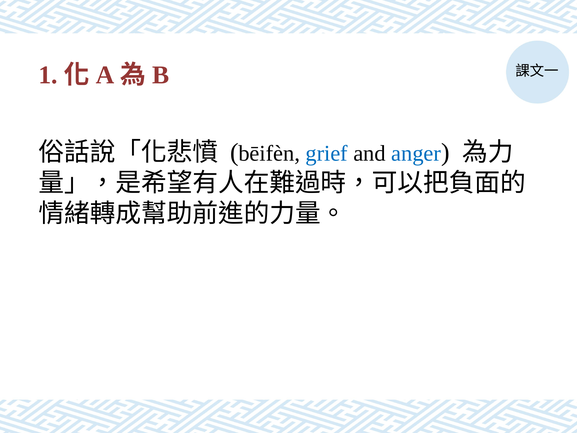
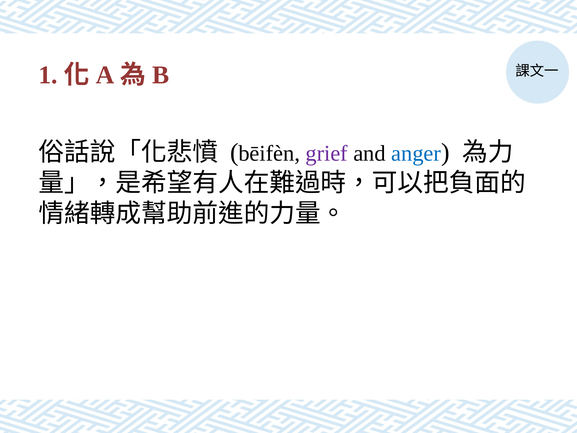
grief colour: blue -> purple (327, 153)
